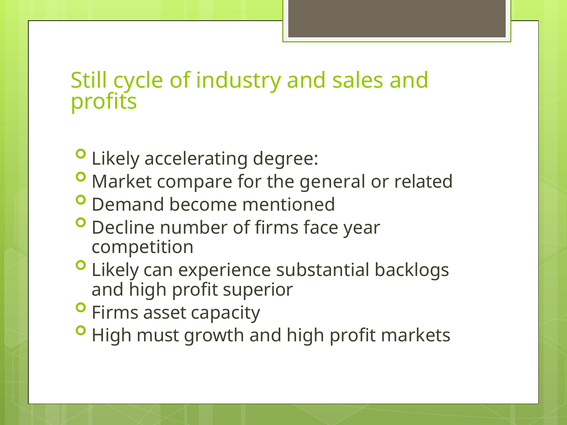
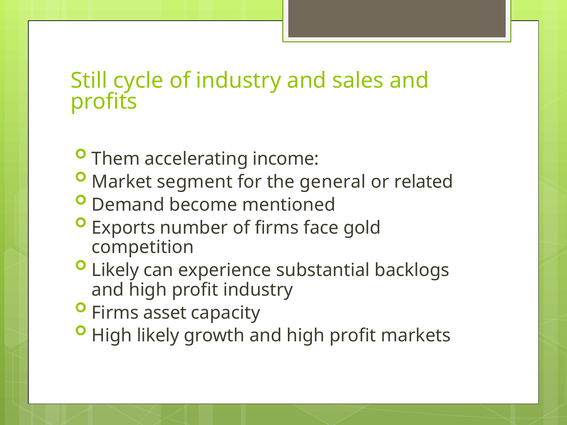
Likely: Likely -> Them (116, 159)
degree: degree -> income (286, 159)
compare: compare -> segment (195, 182)
Decline: Decline -> Exports (124, 228)
year: year -> gold (362, 228)
profit superior: superior -> industry (258, 290)
High must: must -> likely (158, 336)
